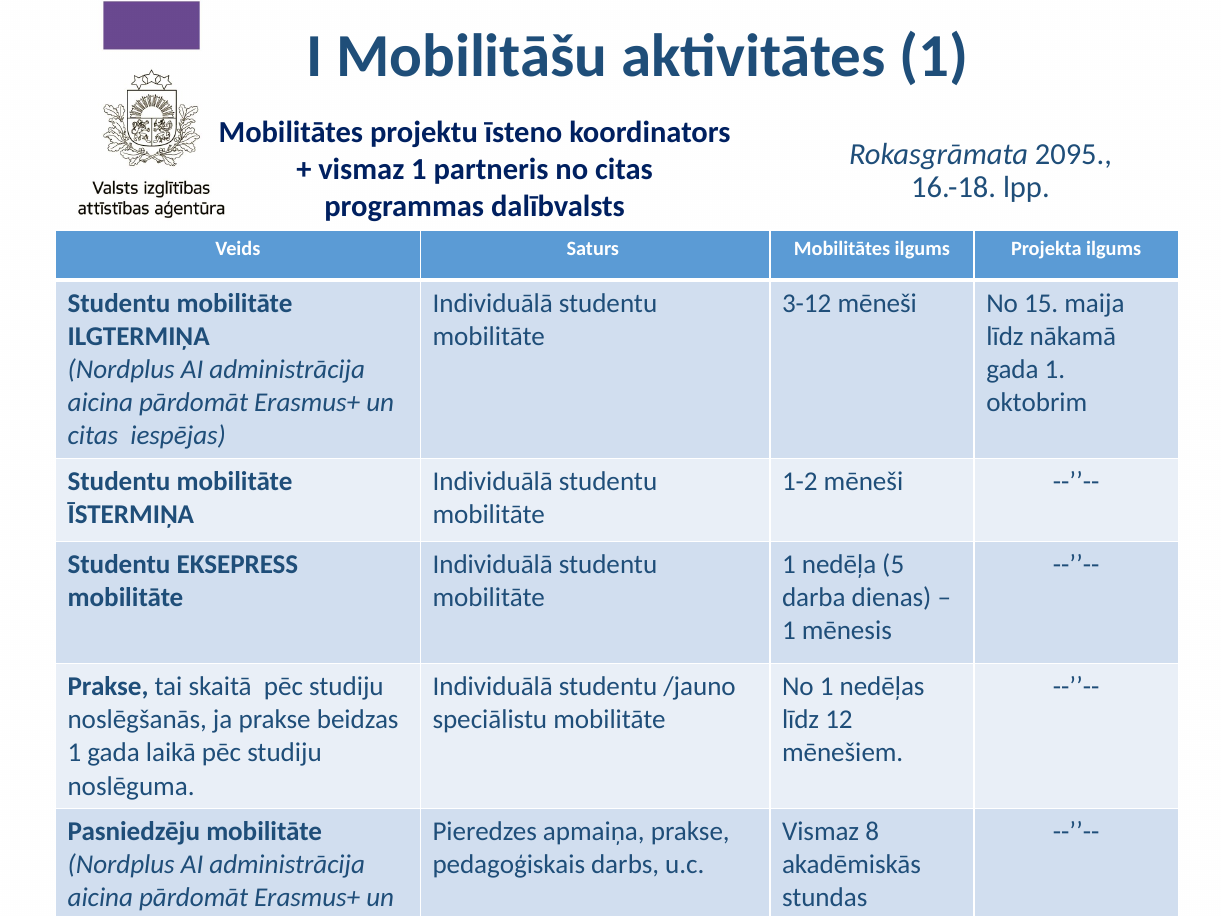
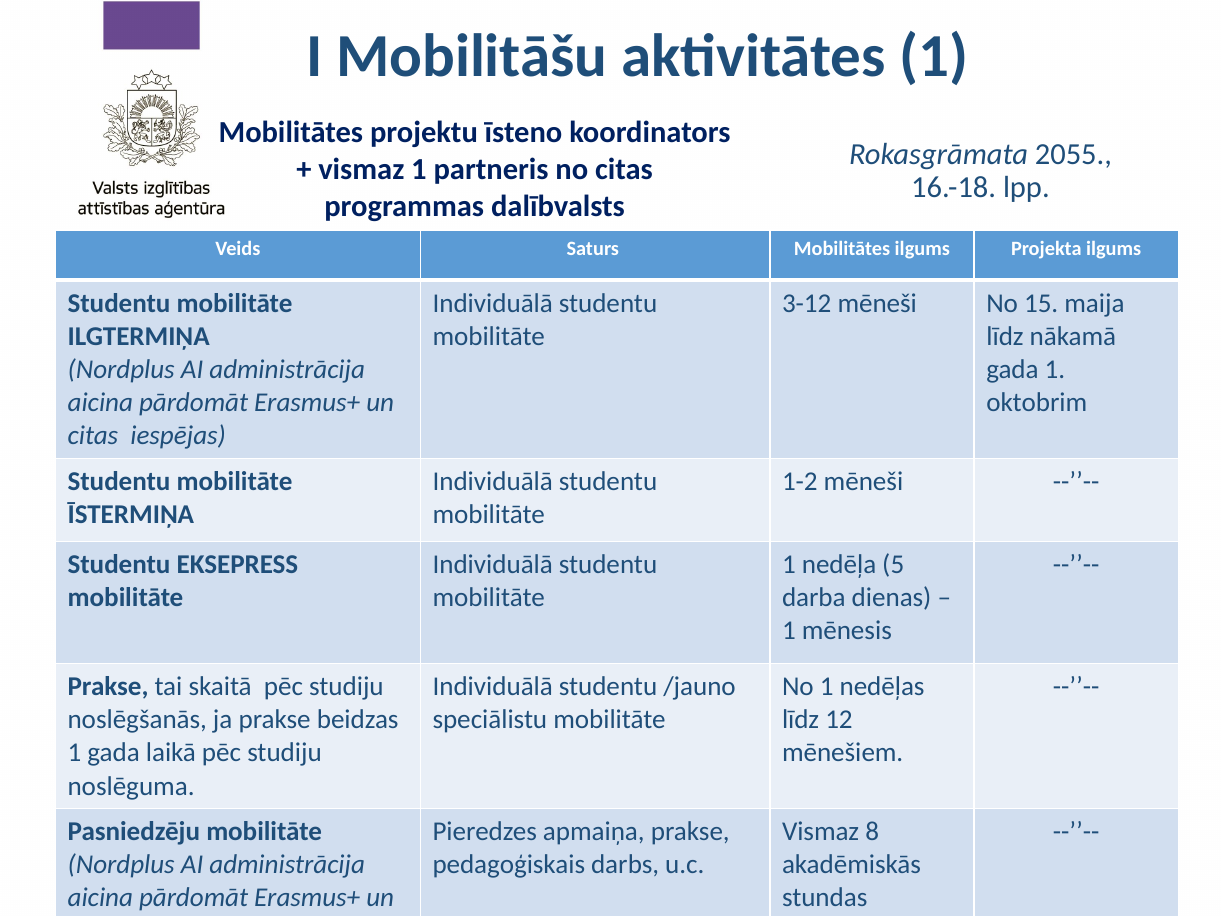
2095: 2095 -> 2055 (1073, 154)
